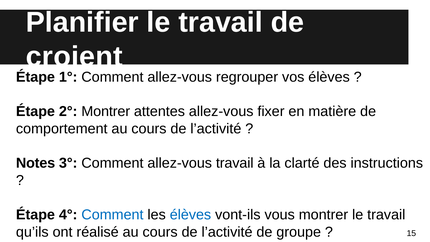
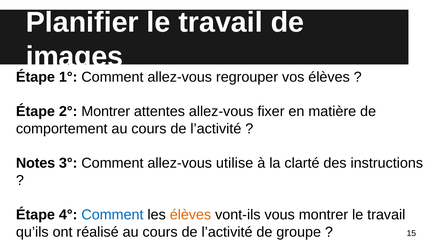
croient: croient -> images (74, 57)
allez-vous travail: travail -> utilise (235, 163)
élèves colour: blue -> orange (190, 215)
